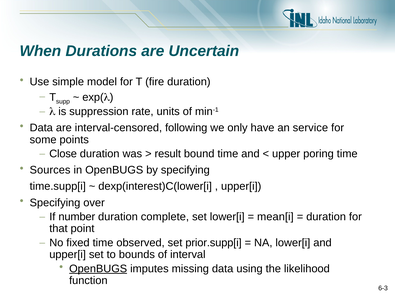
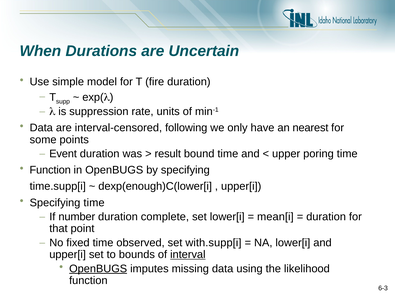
service: service -> nearest (310, 128)
Close: Close -> Event (63, 153)
Sources: Sources -> Function (50, 170)
dexp(interest)C(lower[i: dexp(interest)C(lower[i -> dexp(enough)C(lower[i (155, 186)
Specifying over: over -> time (94, 202)
prior.supp[i: prior.supp[i -> with.supp[i (213, 242)
interval underline: none -> present (188, 254)
